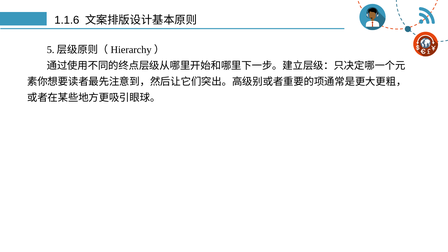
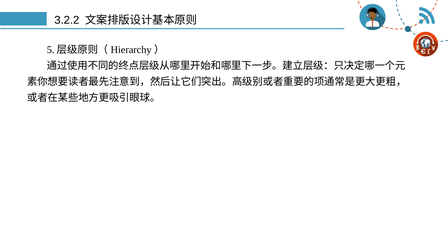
1.1.6: 1.1.6 -> 3.2.2 (67, 20)
